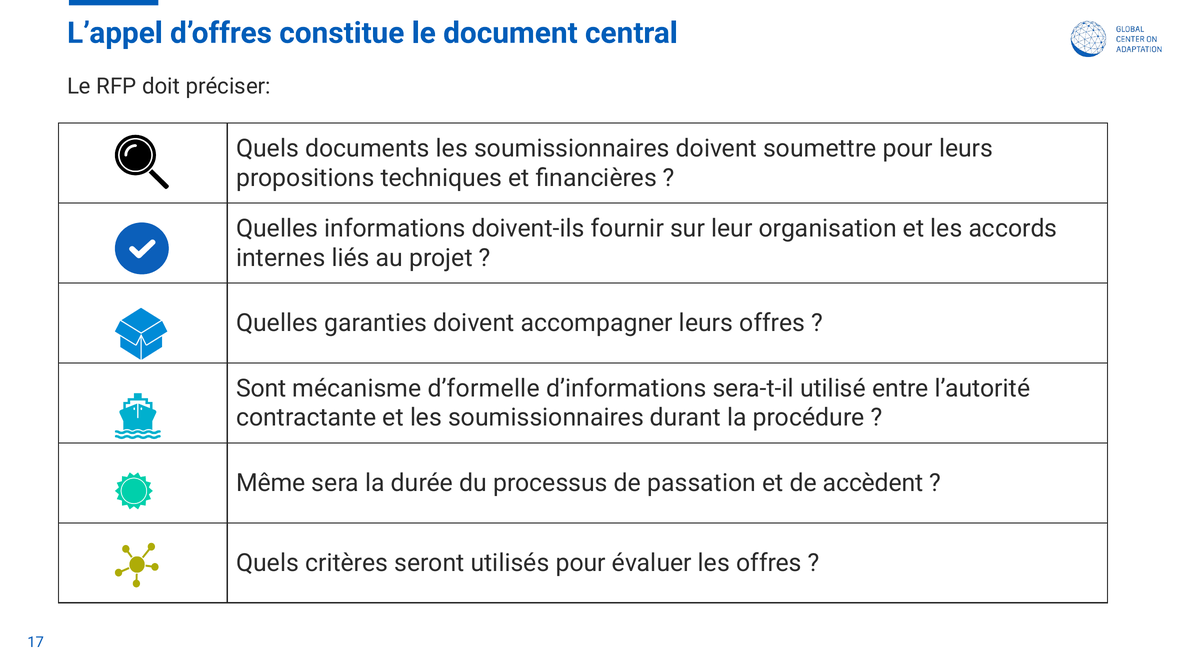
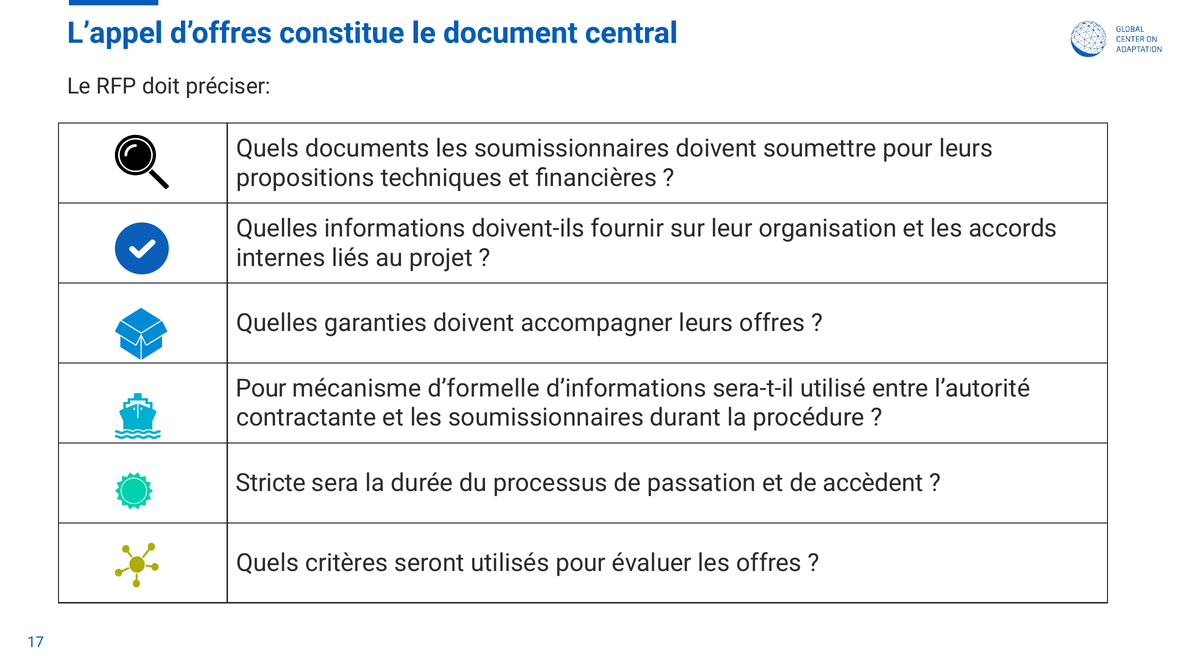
Sont: Sont -> Pour (261, 389)
Même: Même -> Stricte (271, 483)
